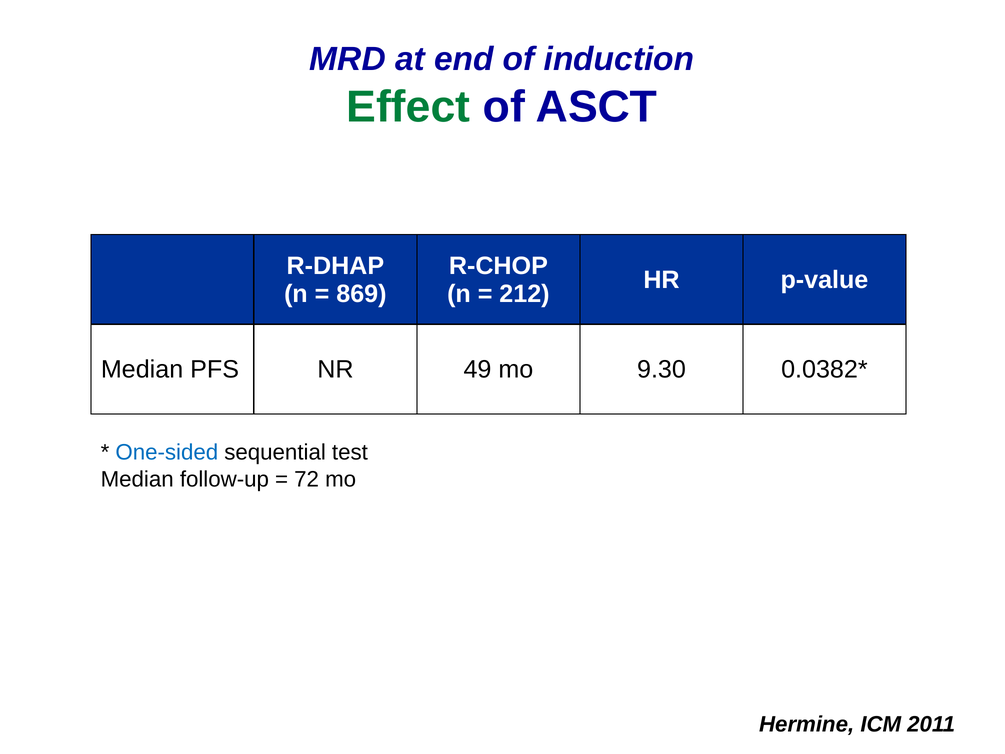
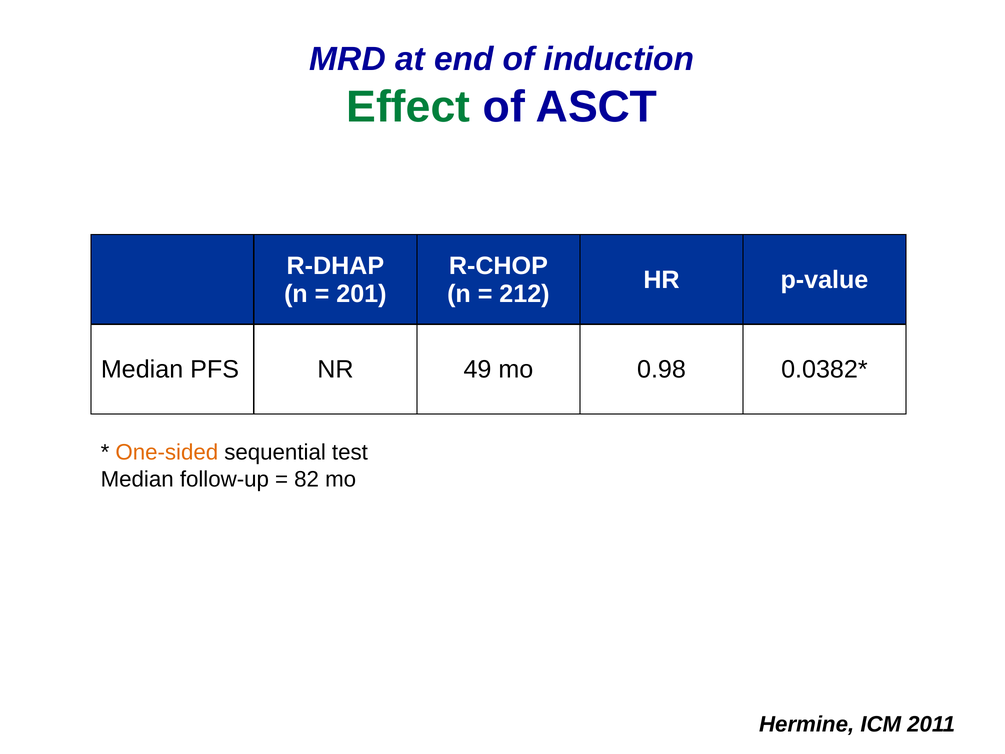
869: 869 -> 201 (361, 294)
9.30: 9.30 -> 0.98 (662, 369)
One-sided colour: blue -> orange (167, 452)
72: 72 -> 82 (307, 479)
